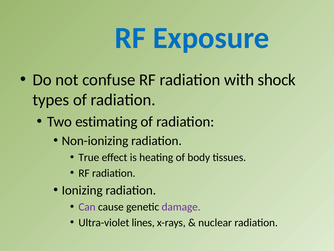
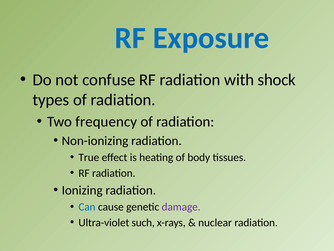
estimating: estimating -> frequency (106, 121)
Can colour: purple -> blue (87, 207)
lines: lines -> such (143, 222)
